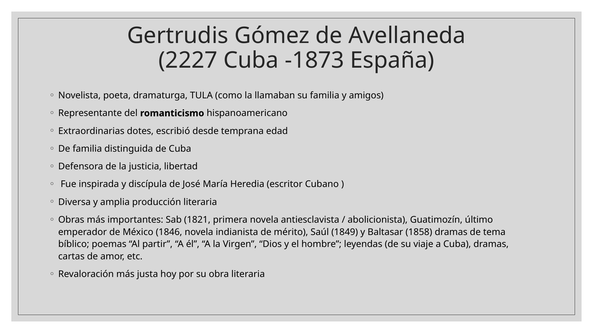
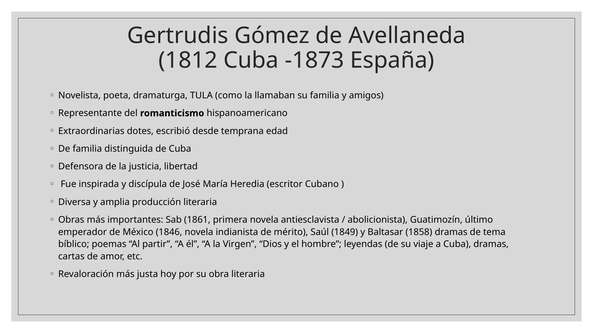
2227: 2227 -> 1812 (188, 60)
1821: 1821 -> 1861 (197, 220)
